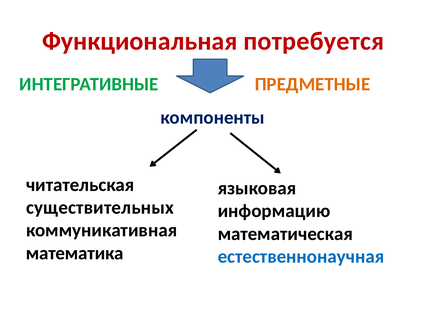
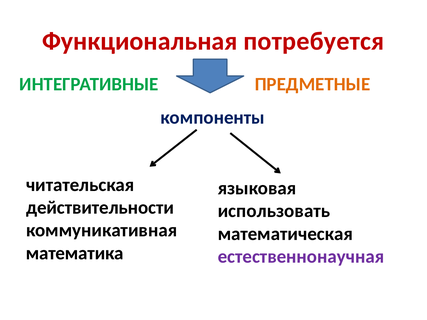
существительных: существительных -> действительности (100, 208)
информацию: информацию -> использовать (274, 211)
естественнонаучная colour: blue -> purple (301, 257)
